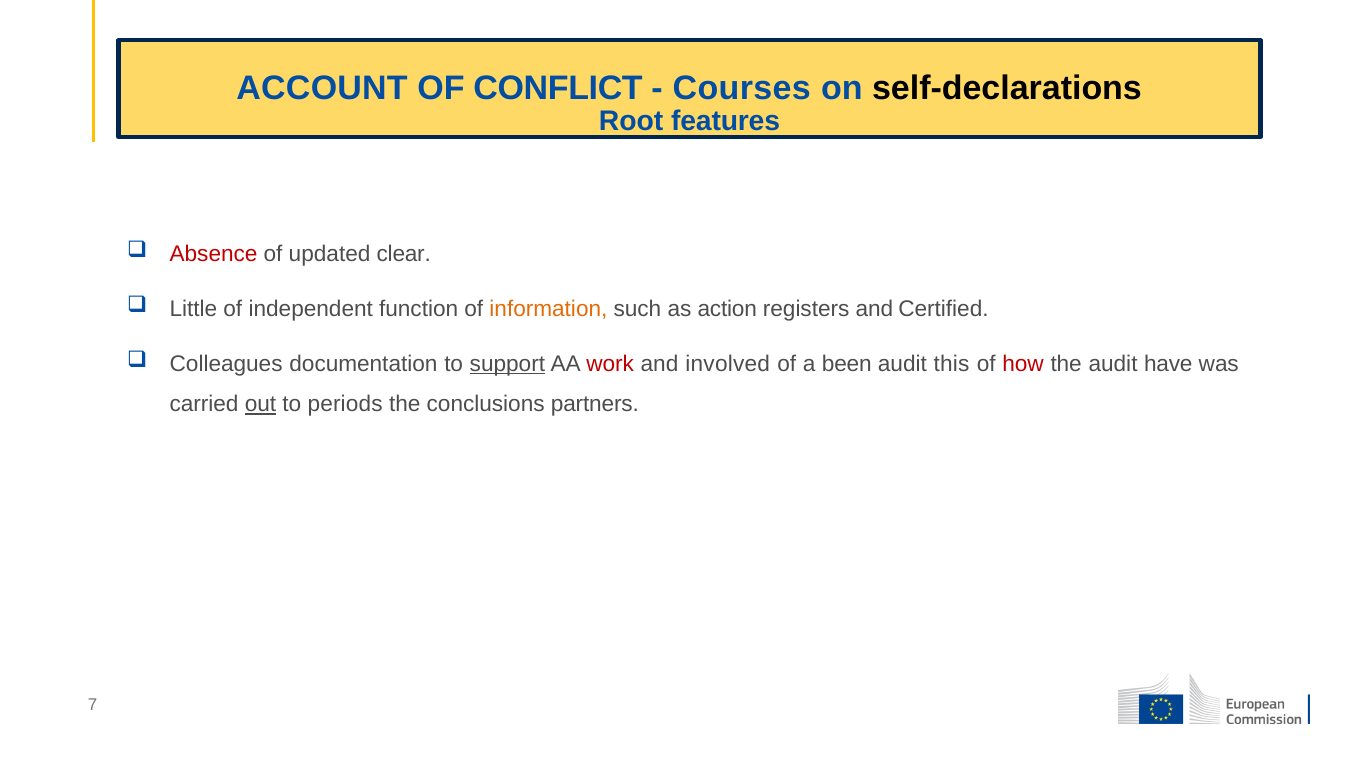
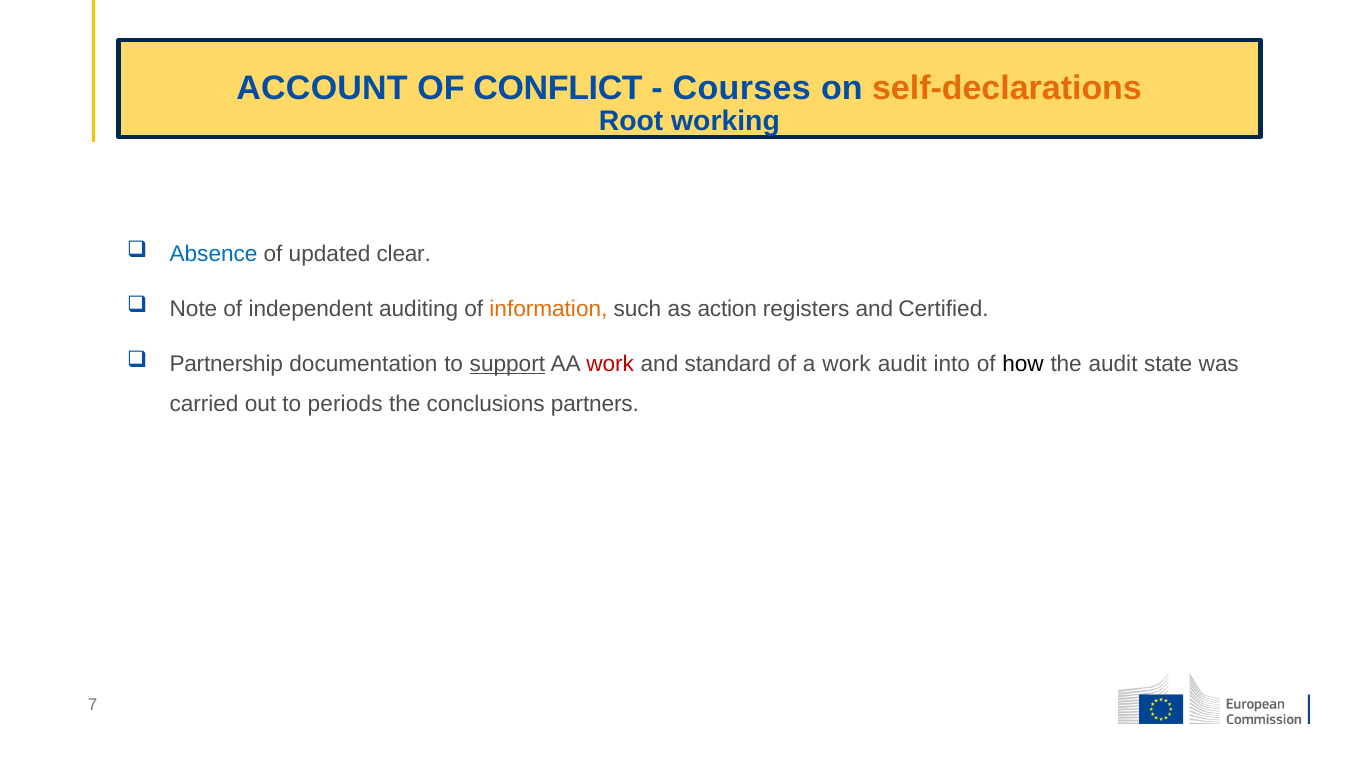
self-declarations colour: black -> orange (1007, 88)
features: features -> working (726, 122)
Absence colour: red -> blue (214, 254)
Little: Little -> Note (193, 309)
function: function -> auditing (419, 309)
Colleagues: Colleagues -> Partnership (226, 364)
involved: involved -> standard (728, 364)
a been: been -> work (847, 364)
this: this -> into (952, 364)
how colour: red -> black (1023, 364)
have: have -> state (1168, 364)
out underline: present -> none (261, 405)
